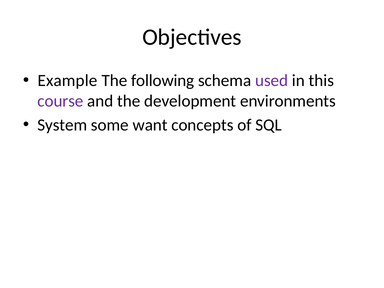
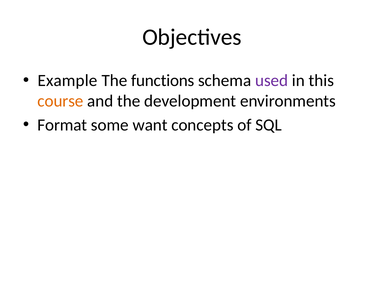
following: following -> functions (163, 81)
course colour: purple -> orange (60, 101)
System: System -> Format (62, 125)
